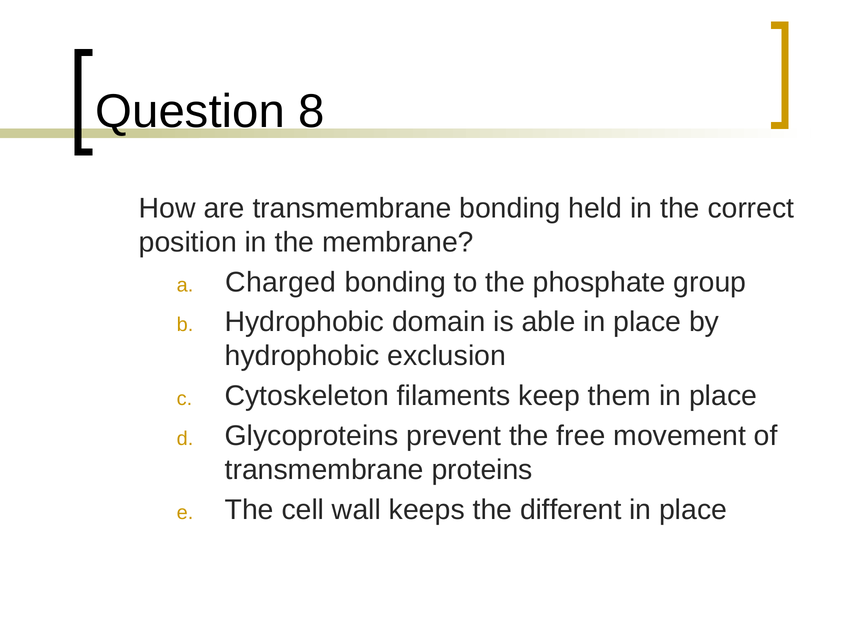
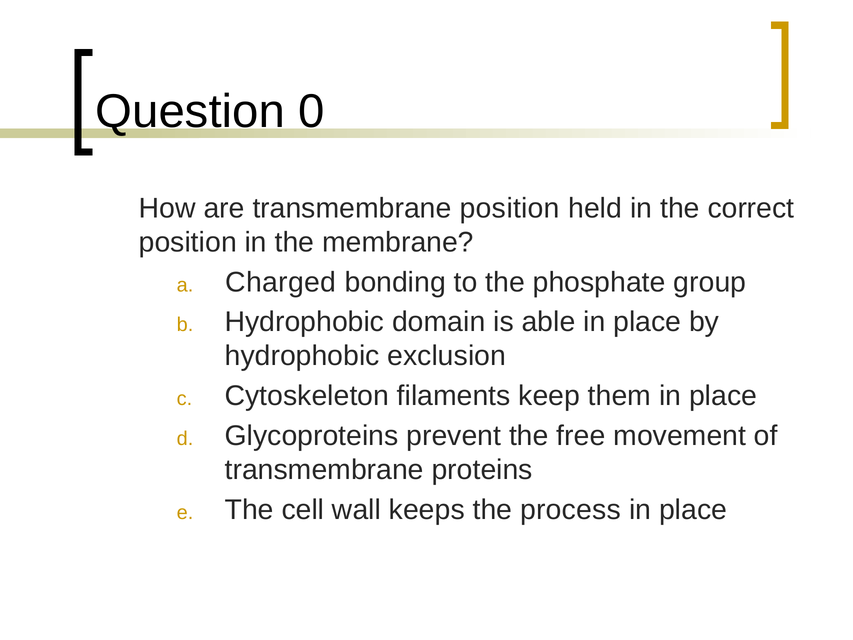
8: 8 -> 0 (311, 111)
transmembrane bonding: bonding -> position (510, 208)
different: different -> process (571, 509)
